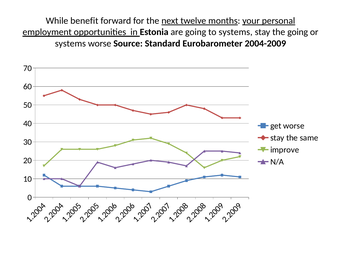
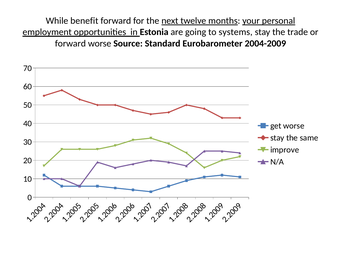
the going: going -> trade (298, 32)
systems: systems -> forward (70, 44)
